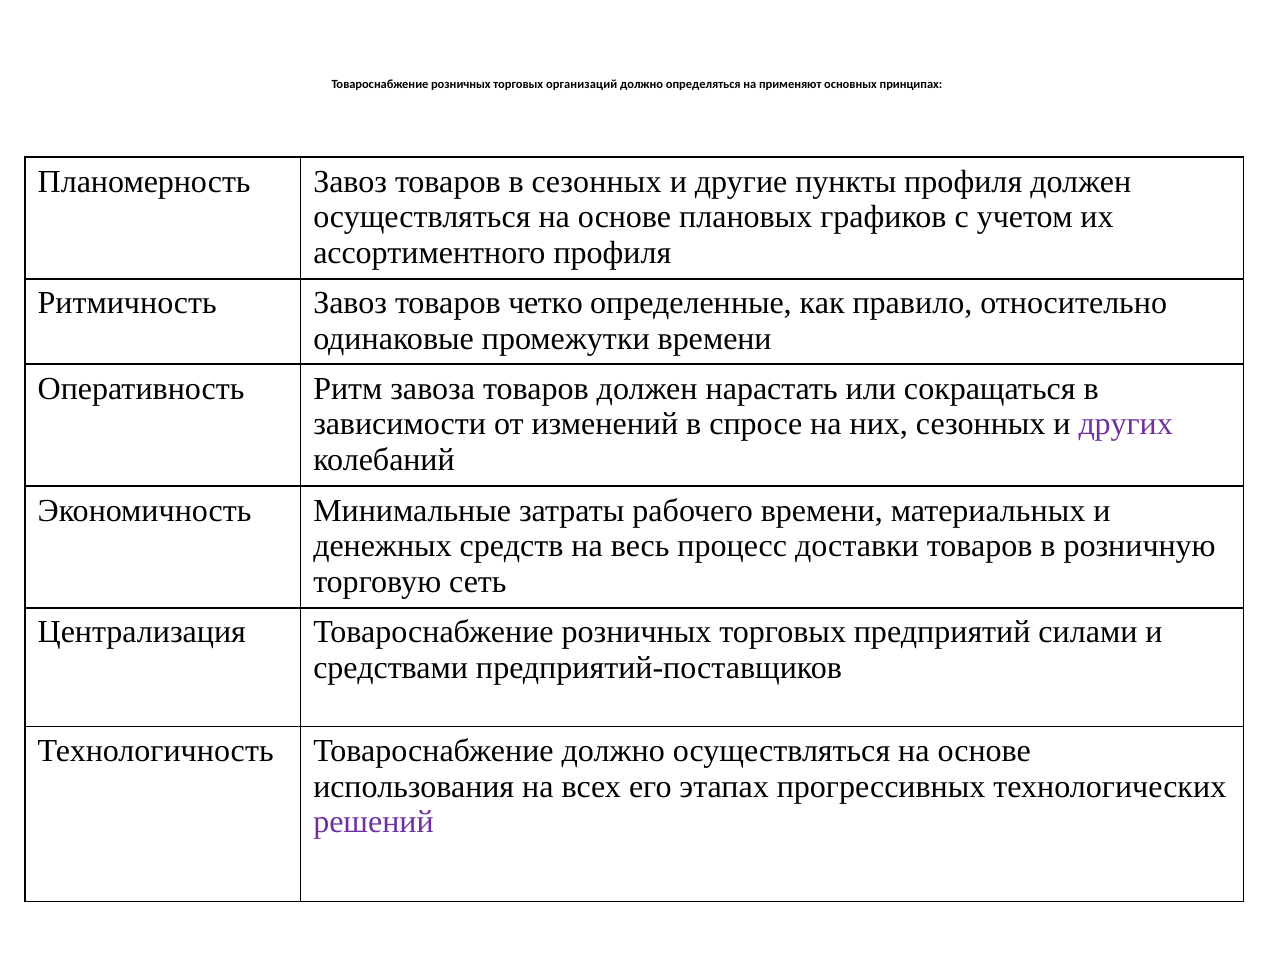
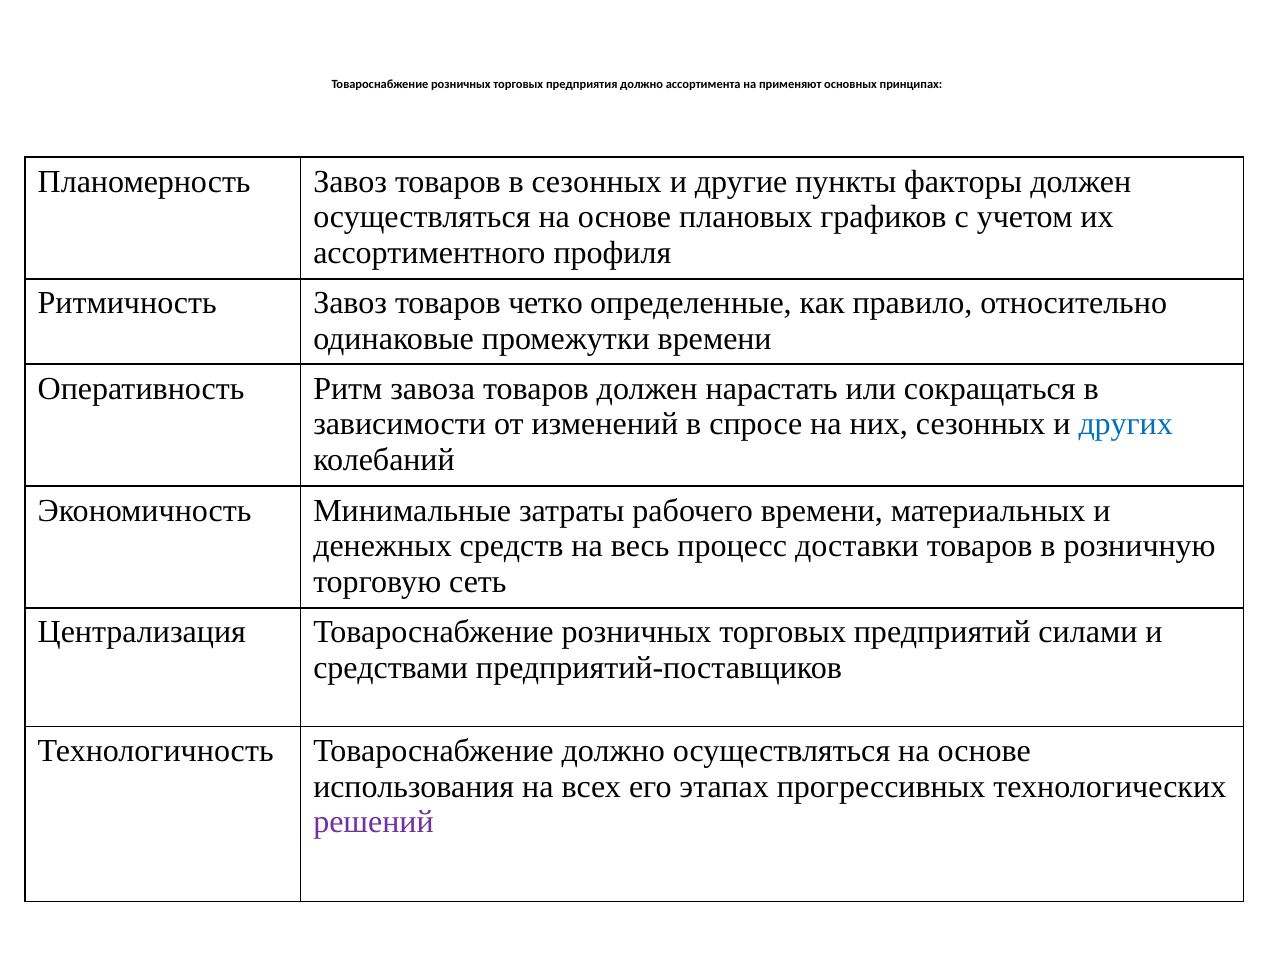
организаций: организаций -> предприятия (582, 84)
определяться: определяться -> ассортимента (703, 84)
пункты профиля: профиля -> факторы (963, 181)
других colour: purple -> blue (1126, 424)
